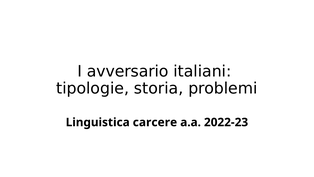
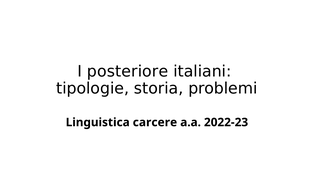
avversario: avversario -> posteriore (128, 71)
